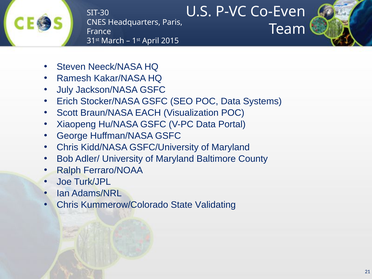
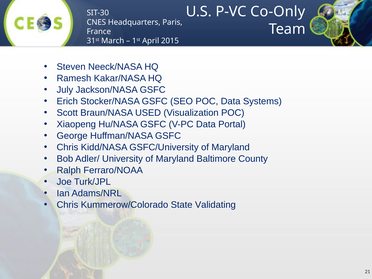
Co-Even: Co-Even -> Co-Only (278, 12)
EACH: EACH -> USED (148, 113)
